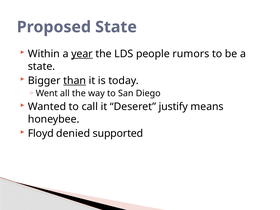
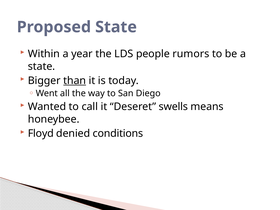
year underline: present -> none (82, 54)
justify: justify -> swells (173, 107)
supported: supported -> conditions (118, 133)
